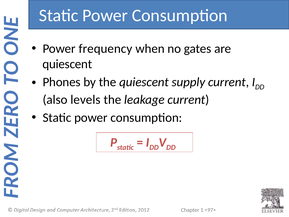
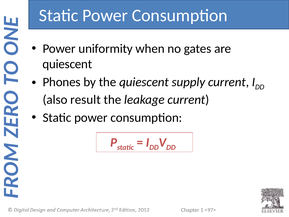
frequency: frequency -> uniformity (106, 49)
levels: levels -> result (85, 100)
